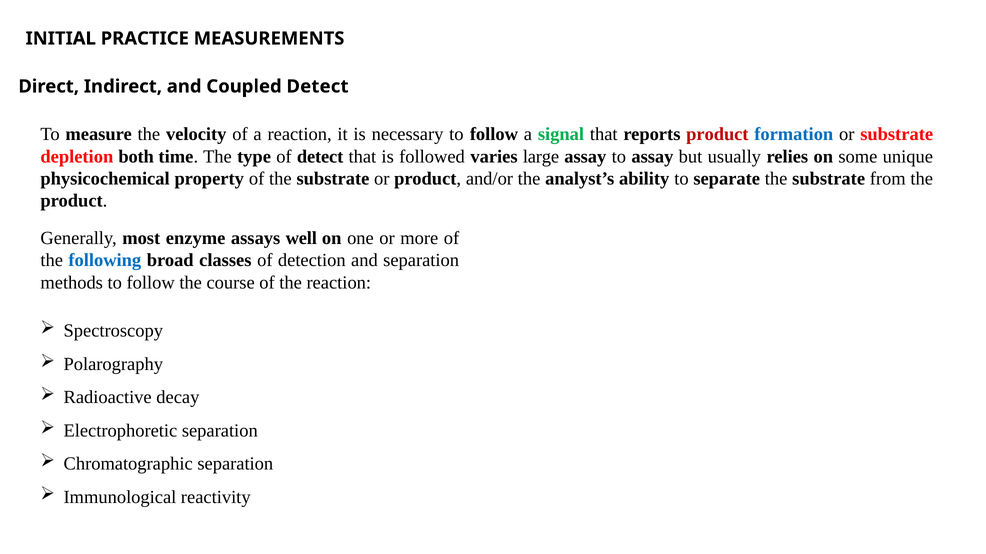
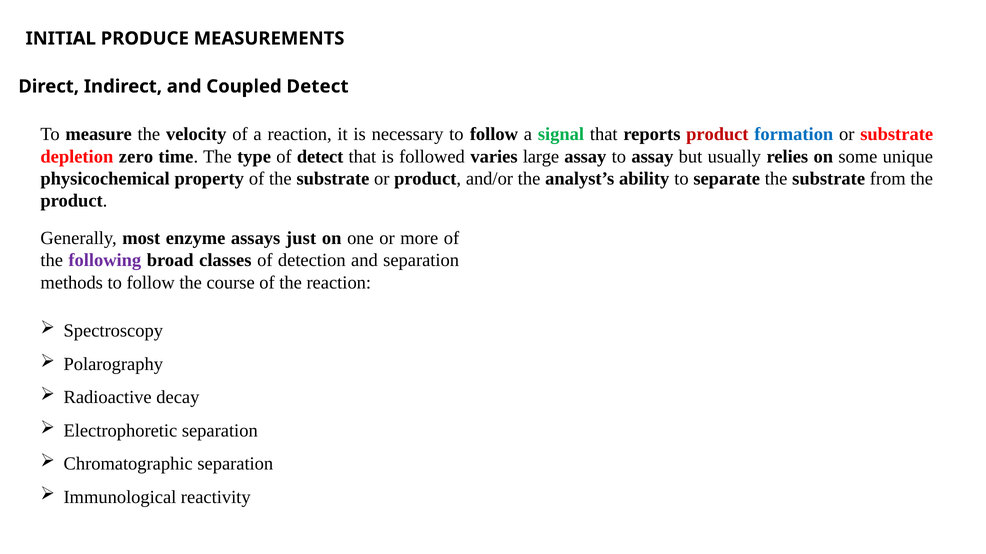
PRACTICE: PRACTICE -> PRODUCE (145, 39)
both: both -> zero (136, 157)
well: well -> just (301, 238)
following colour: blue -> purple (105, 261)
